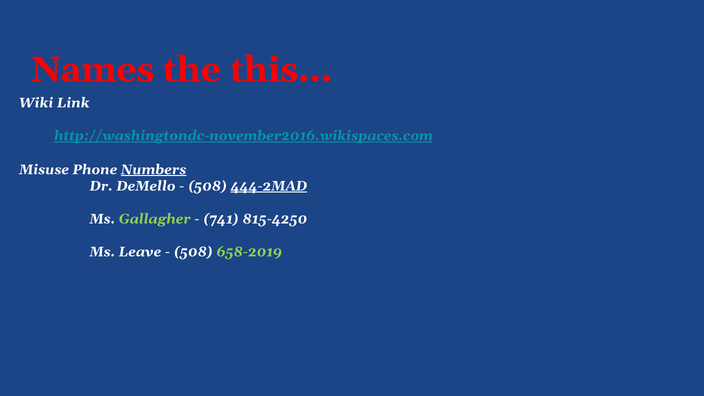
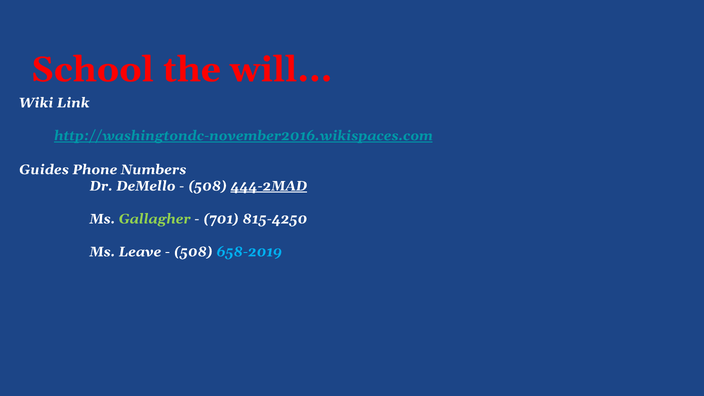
Names: Names -> School (92, 70)
this: this -> will (281, 70)
Misuse: Misuse -> Guides (44, 170)
Numbers underline: present -> none (154, 170)
741: 741 -> 701 (221, 219)
658-2019 colour: light green -> light blue (249, 252)
